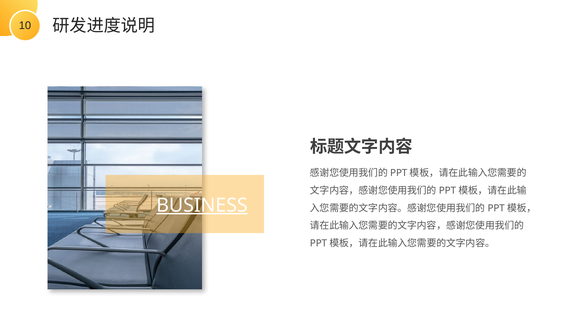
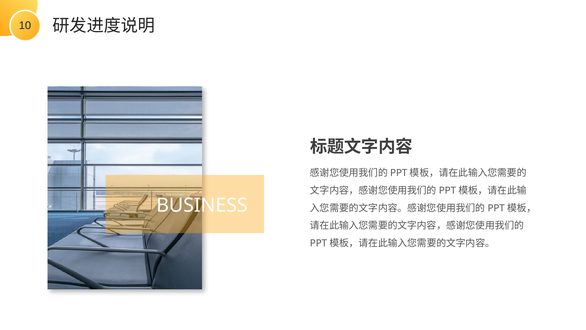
BUSINESS underline: present -> none (202, 205)
